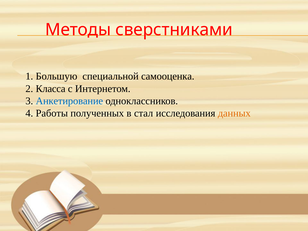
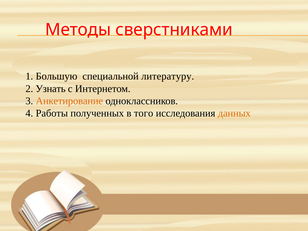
самооценка: самооценка -> литературу (168, 76)
Класса: Класса -> Узнать (51, 89)
Анкетирование colour: blue -> orange (69, 101)
стал: стал -> того (144, 113)
